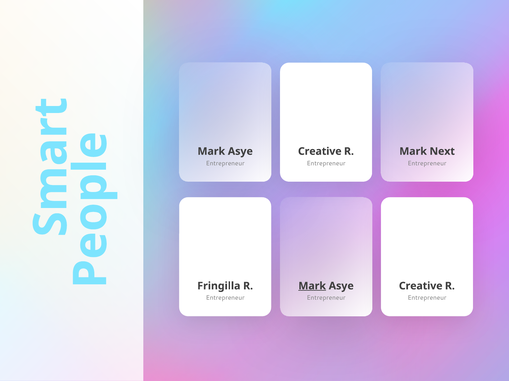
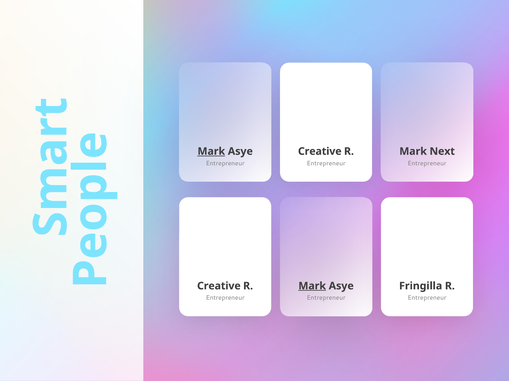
Mark underline: none -> present (211, 152)
Fringilla: Fringilla -> Creative (219, 286)
Creative: Creative -> Fringilla (421, 286)
